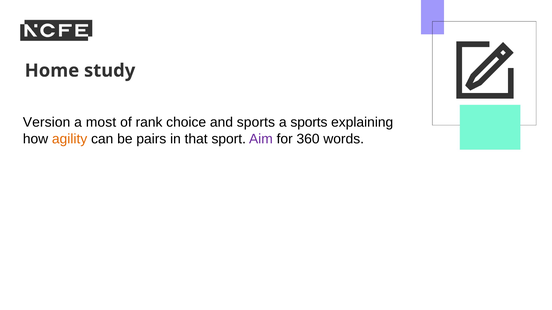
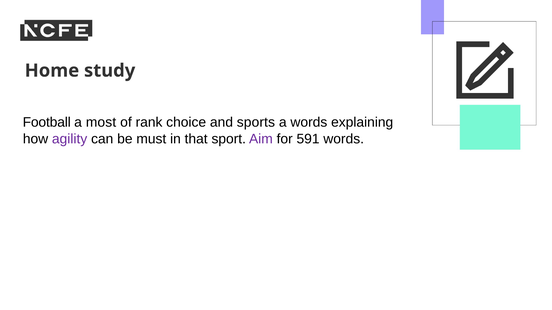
Version: Version -> Football (47, 123)
a sports: sports -> words (309, 123)
agility colour: orange -> purple (70, 139)
pairs: pairs -> must (151, 139)
360: 360 -> 591 (308, 139)
